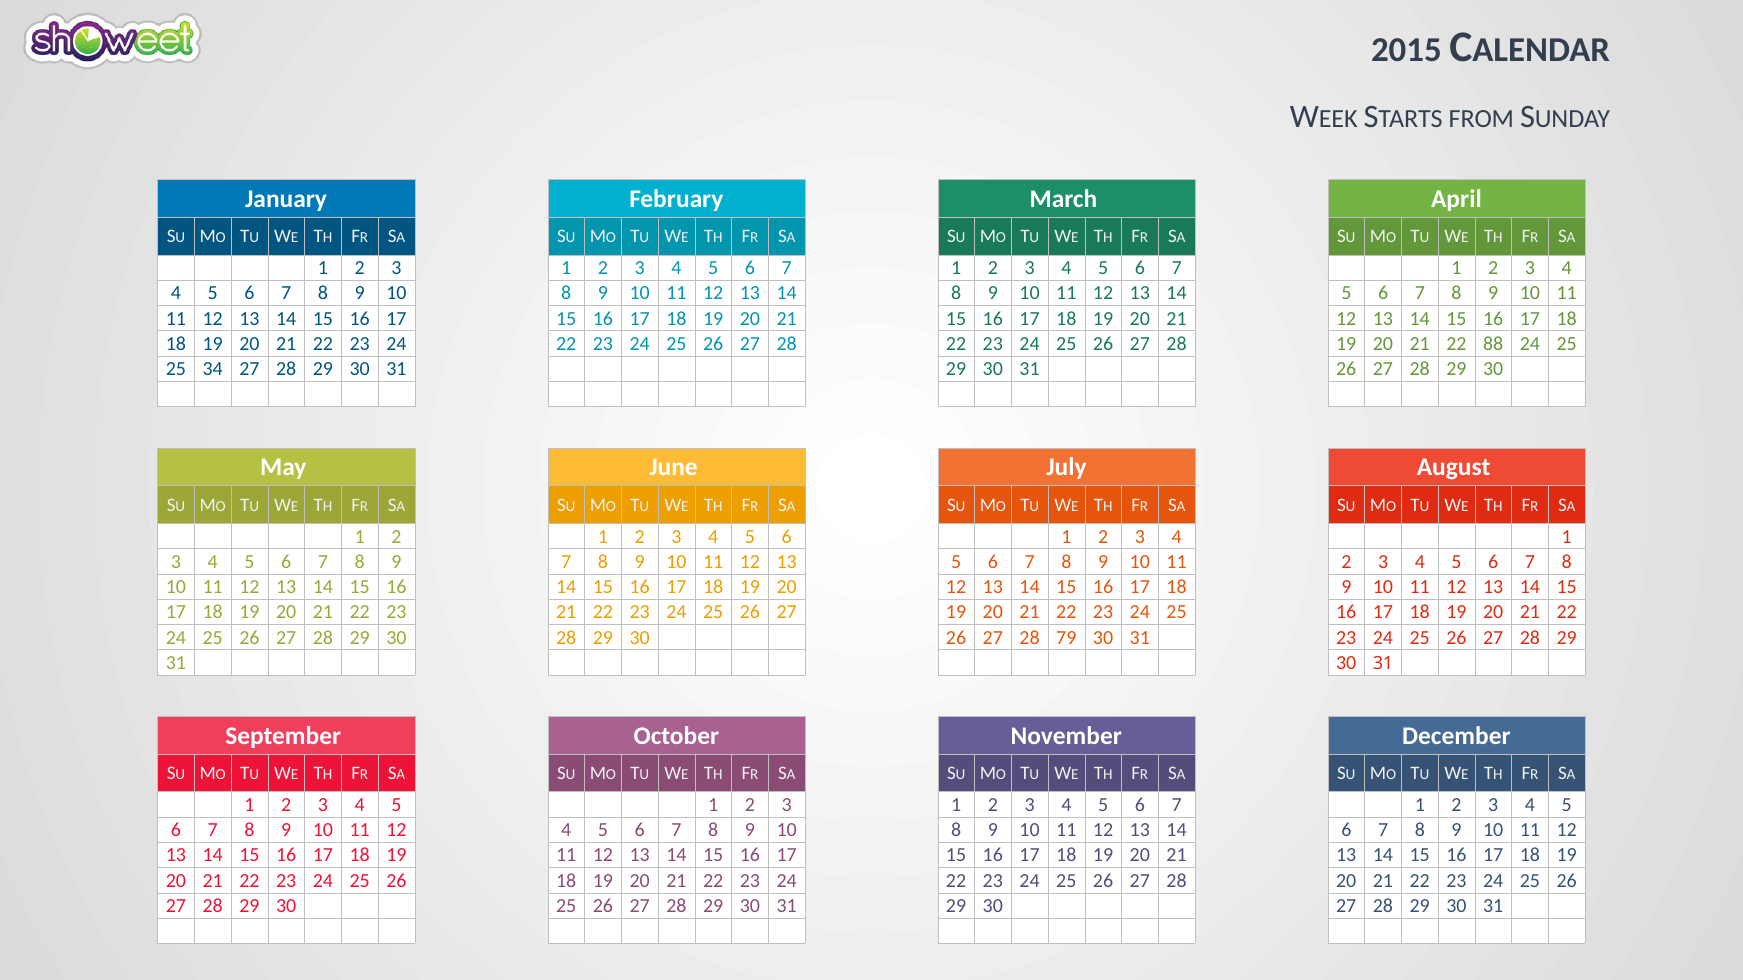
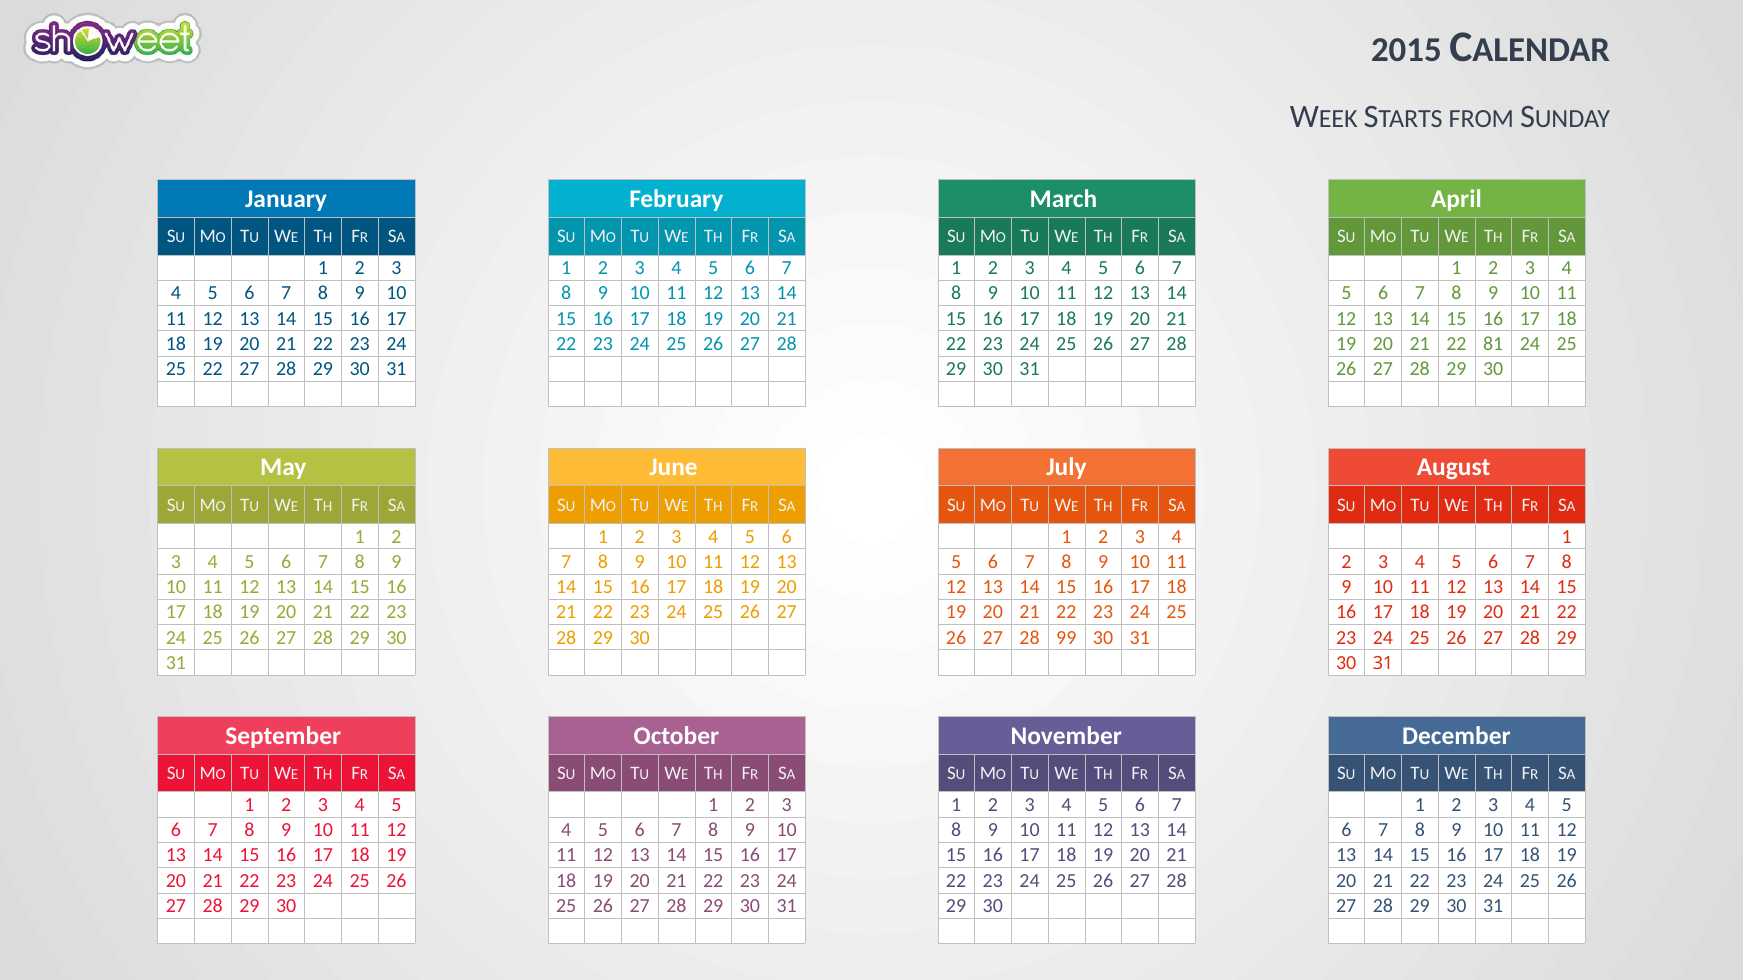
88: 88 -> 81 (1493, 344)
25 34: 34 -> 22 (213, 369)
79: 79 -> 99 (1066, 638)
